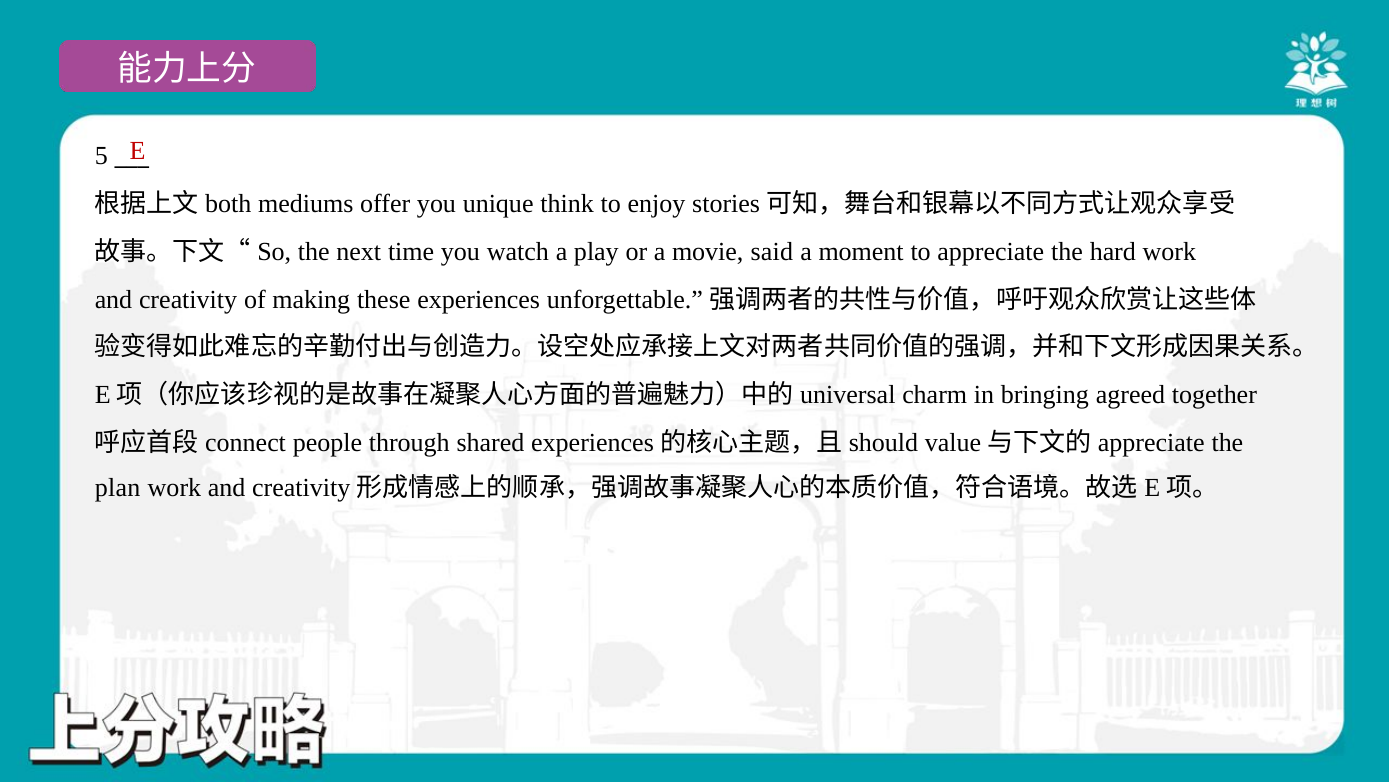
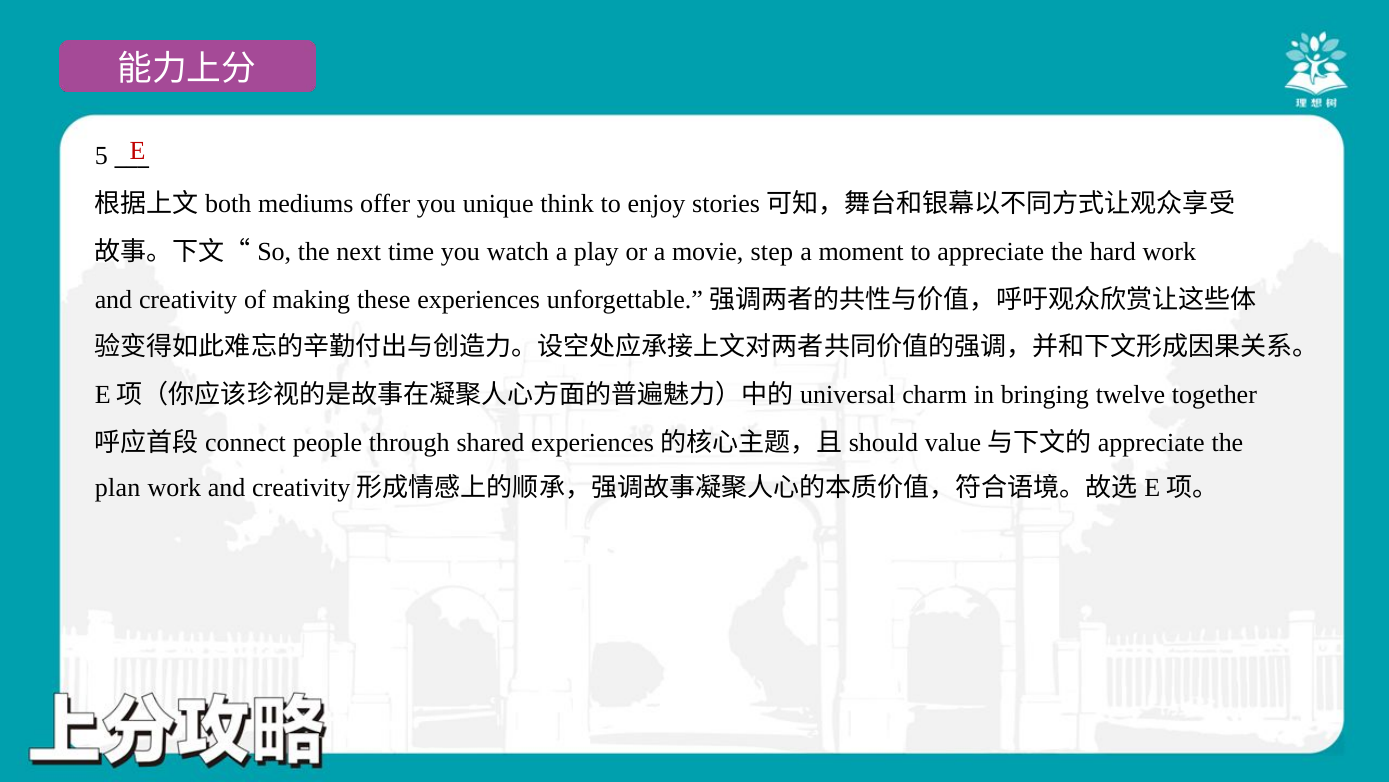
said: said -> step (772, 252)
agreed: agreed -> twelve (1130, 395)
